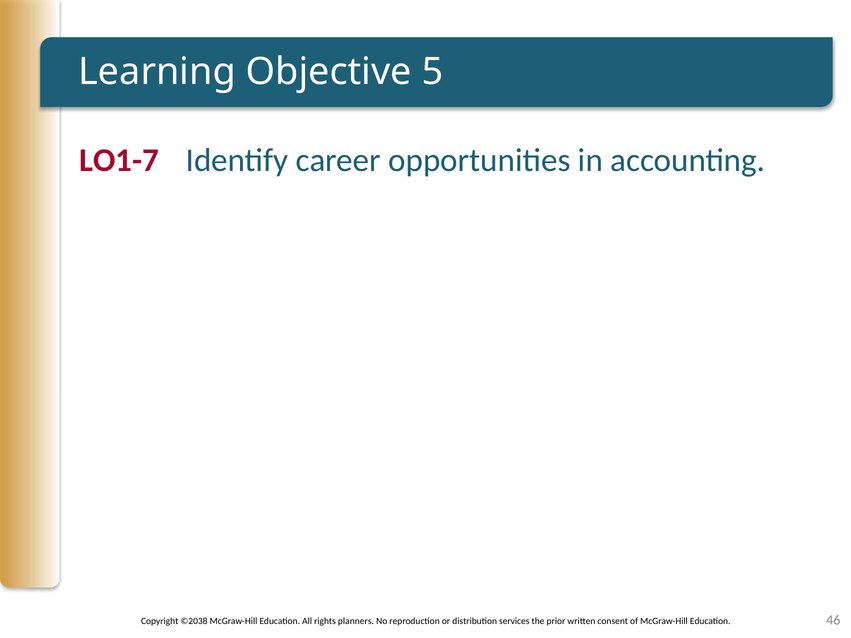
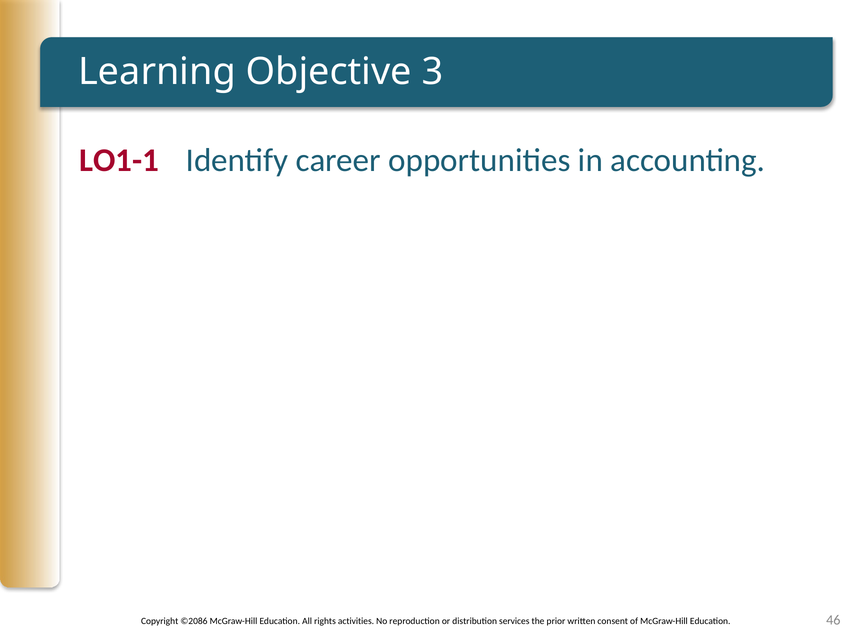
5: 5 -> 3 (432, 72)
LO1-7: LO1-7 -> LO1-1 (119, 161)
©2038: ©2038 -> ©2086 (194, 621)
planners: planners -> activities (356, 621)
